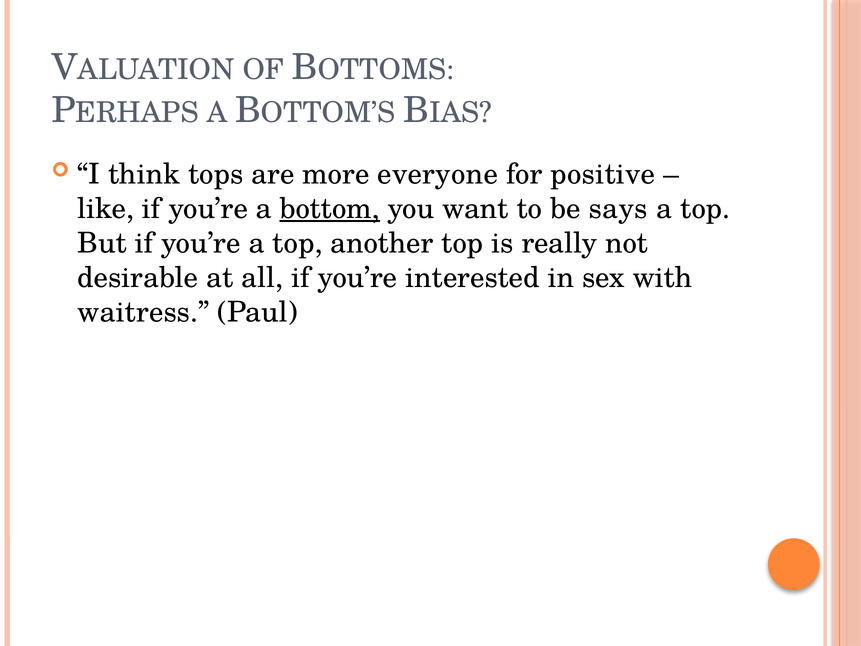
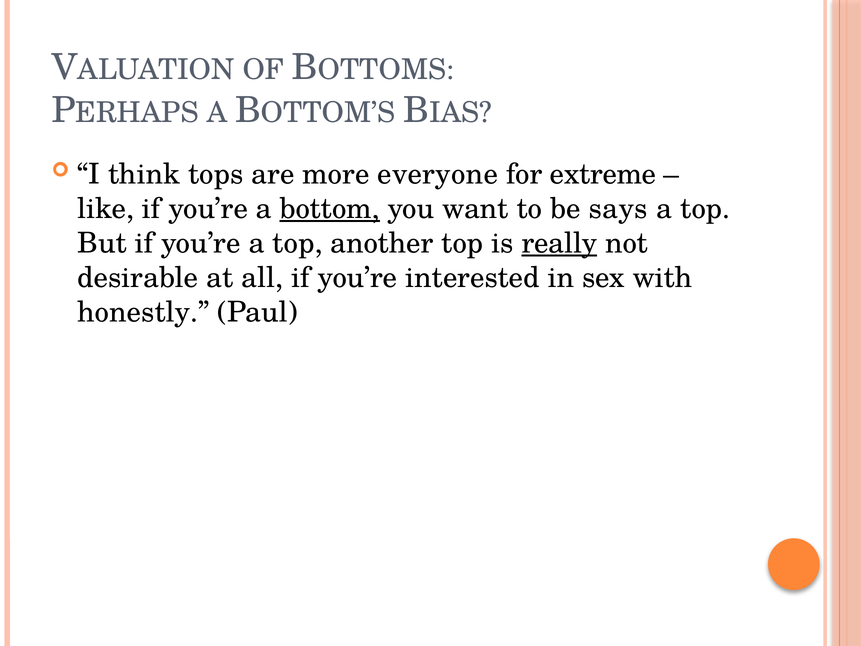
positive: positive -> extreme (603, 174)
really underline: none -> present (559, 243)
waitress: waitress -> honestly (143, 312)
